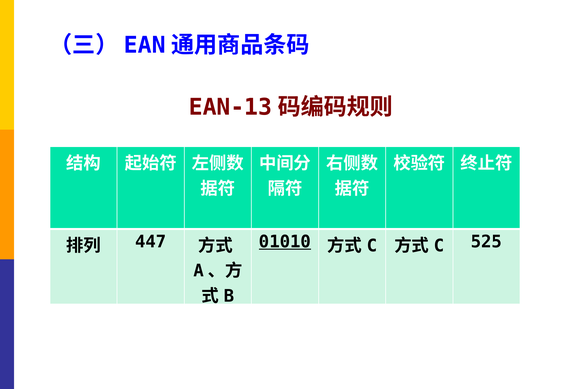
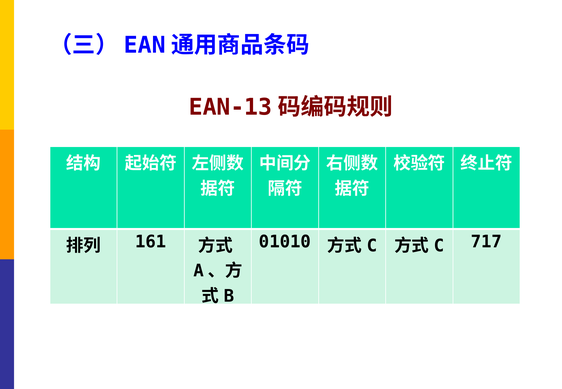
01010 underline: present -> none (285, 242)
525: 525 -> 717 (486, 242)
447: 447 -> 161 (151, 242)
